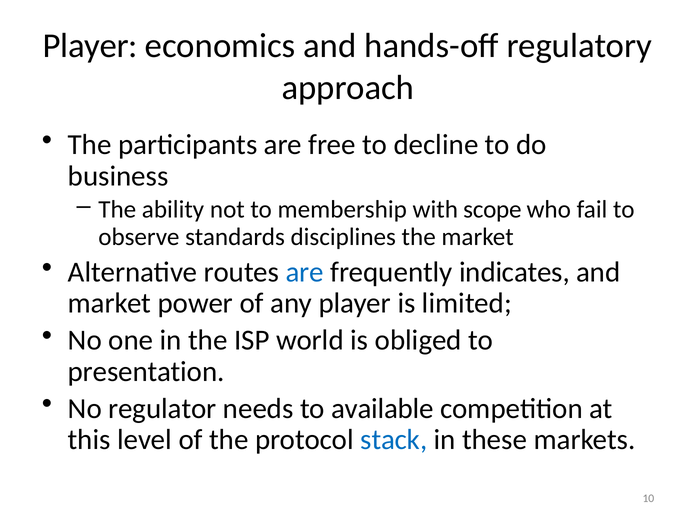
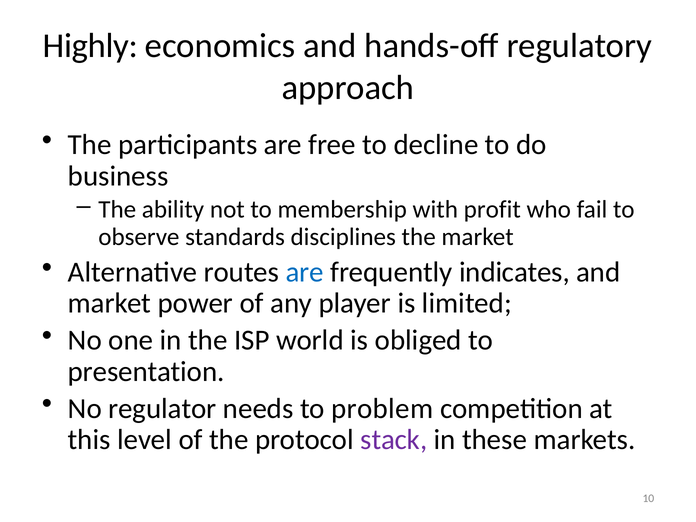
Player: Player -> Highly (90, 46)
scope: scope -> profit (492, 210)
available: available -> problem (382, 408)
stack colour: blue -> purple (394, 440)
